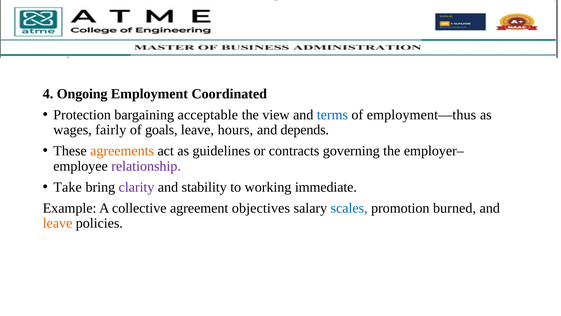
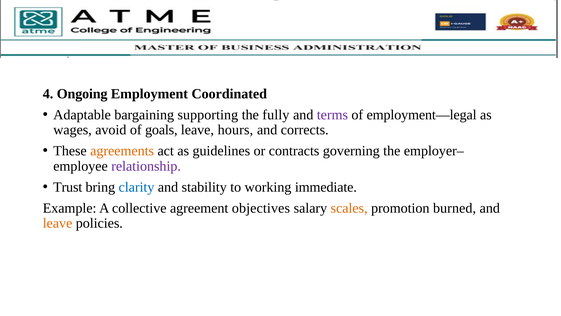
Protection: Protection -> Adaptable (82, 115)
acceptable: acceptable -> supporting (208, 115)
view: view -> fully (276, 115)
terms colour: blue -> purple (332, 115)
employment—thus: employment—thus -> employment—legal (422, 115)
fairly: fairly -> avoid (111, 130)
depends: depends -> corrects (305, 130)
Take: Take -> Trust (68, 187)
clarity colour: purple -> blue (137, 187)
scales colour: blue -> orange (349, 208)
